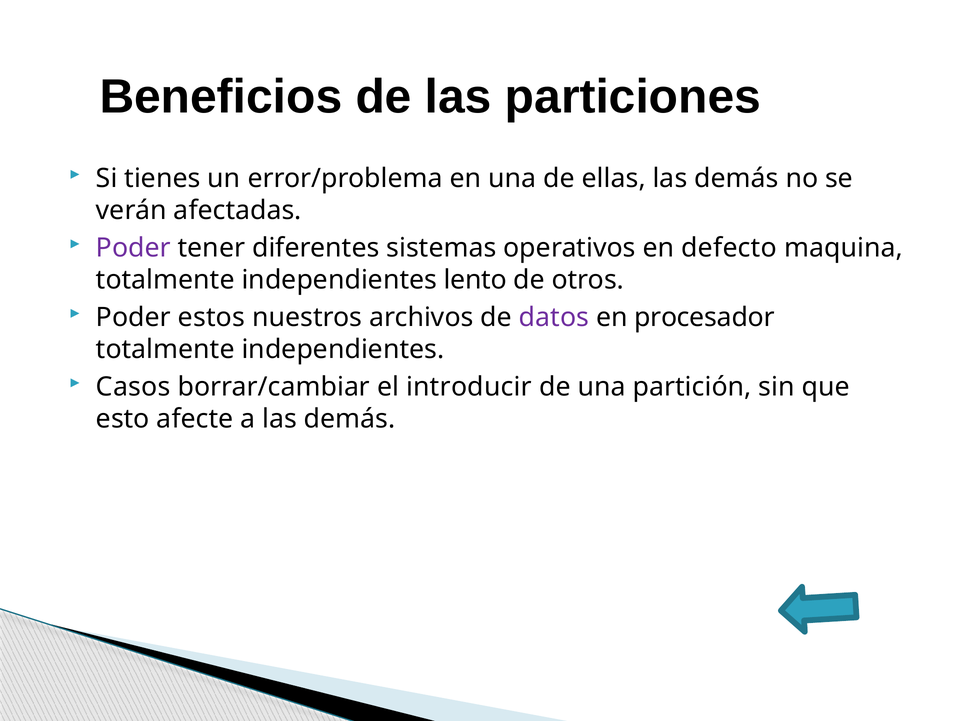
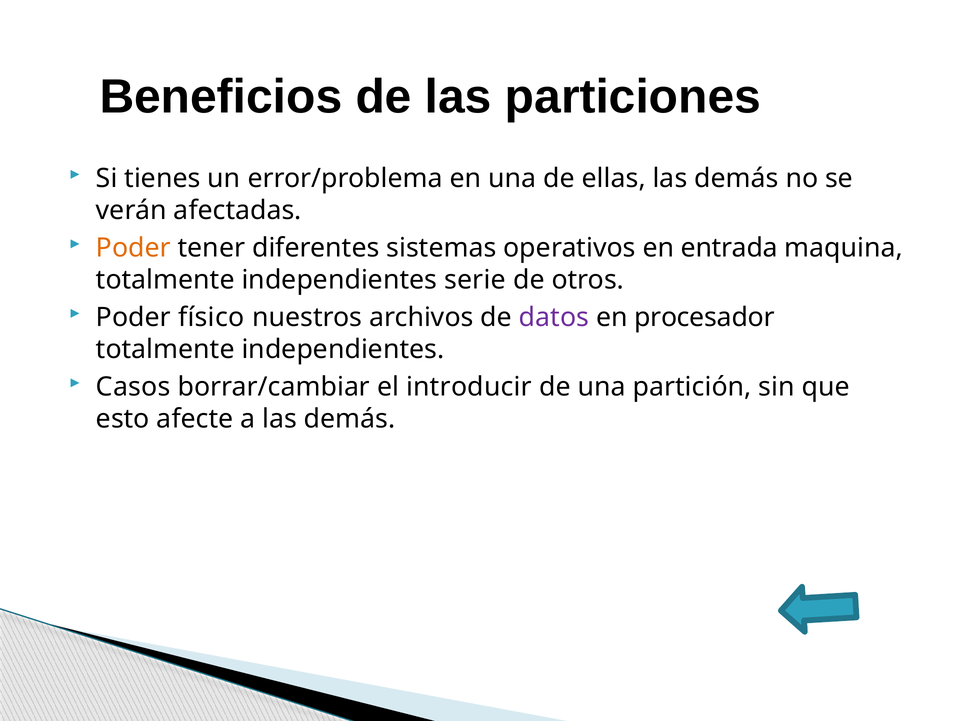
Poder colour: purple -> orange (133, 248)
defecto: defecto -> entrada (729, 248)
lento: lento -> serie (475, 280)
estos: estos -> físico (211, 317)
